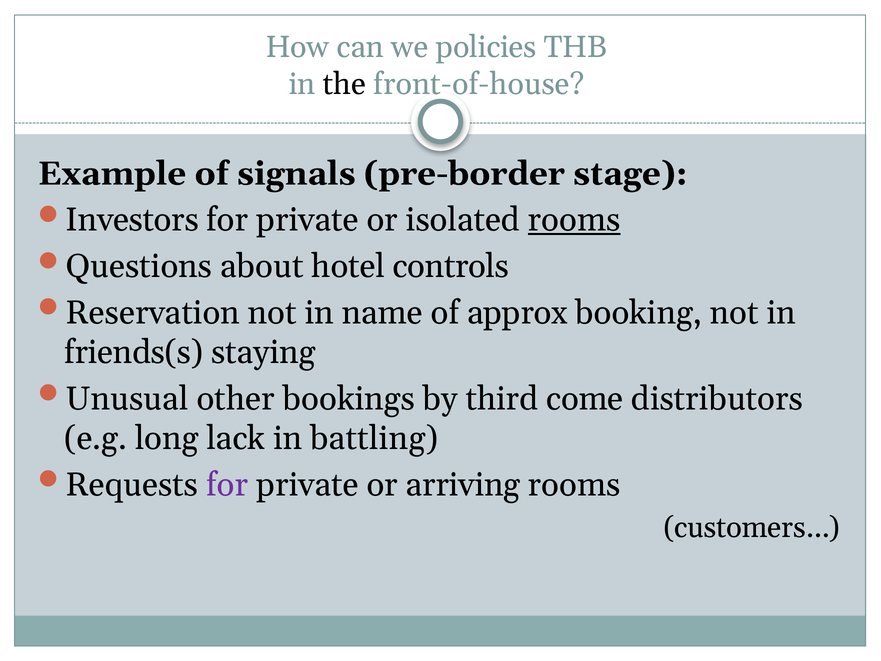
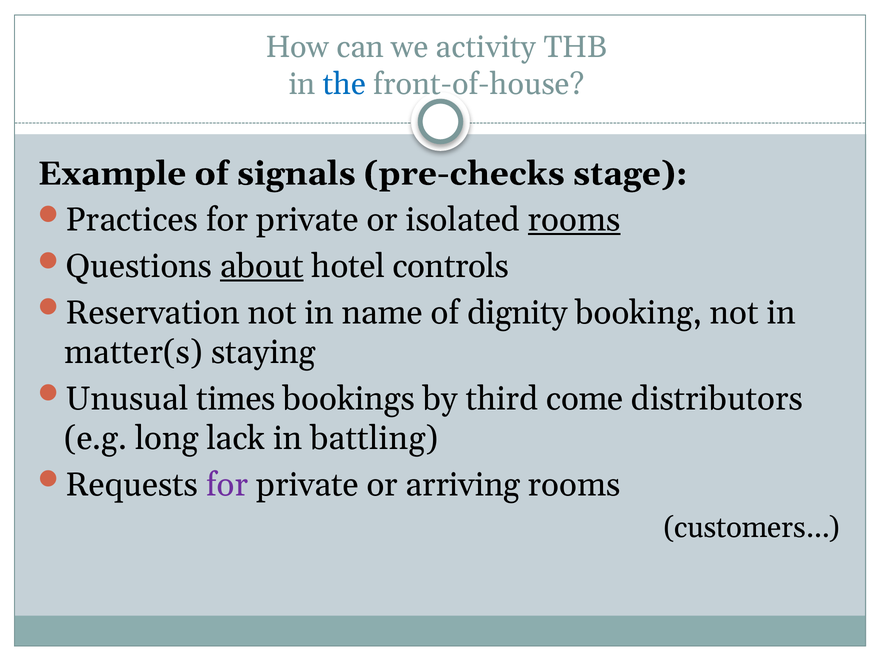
policies: policies -> activity (486, 47)
the colour: black -> blue (344, 84)
pre-border: pre-border -> pre-checks (464, 174)
Investors: Investors -> Practices (132, 220)
about underline: none -> present (262, 266)
approx: approx -> dignity (517, 313)
friends(s: friends(s -> matter(s (134, 352)
other: other -> times (236, 399)
